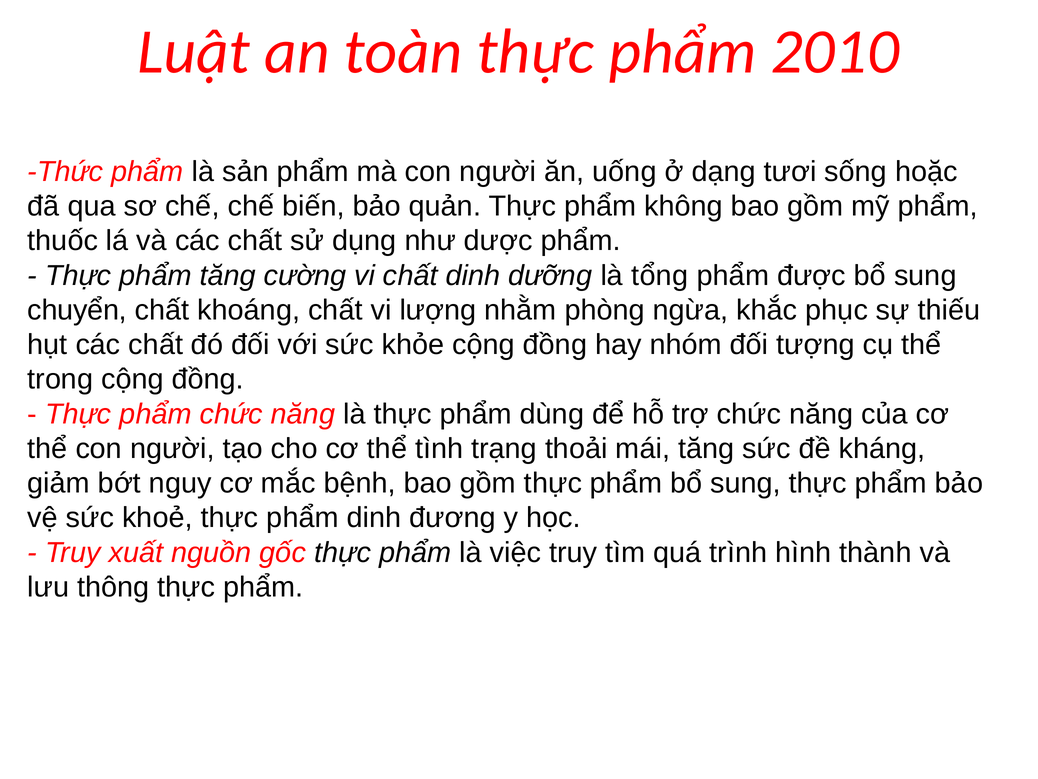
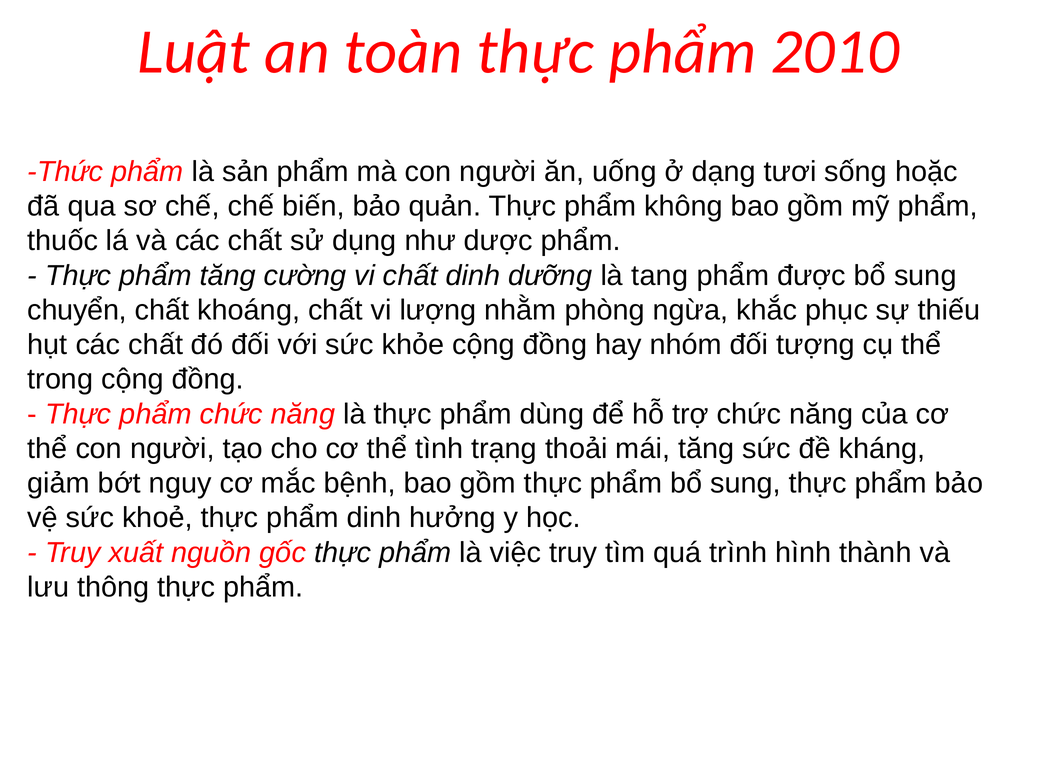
tổng: tổng -> tang (660, 275)
đương: đương -> hưởng (453, 518)
